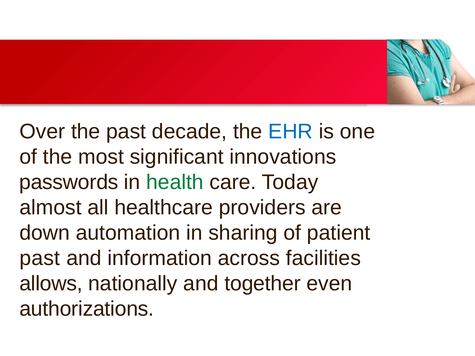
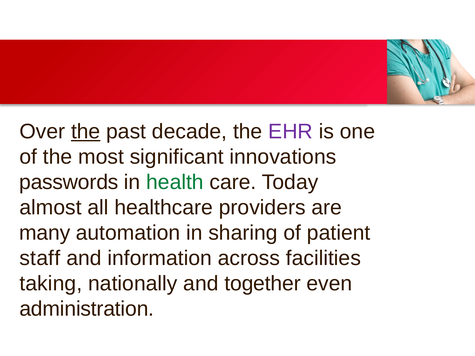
the underline: none -> present (86, 132)
EHR colour: blue -> purple (291, 132)
down: down -> many (45, 233)
past: past -> staff (40, 258)
allows: allows -> taking (51, 284)
authorizations: authorizations -> administration (87, 309)
